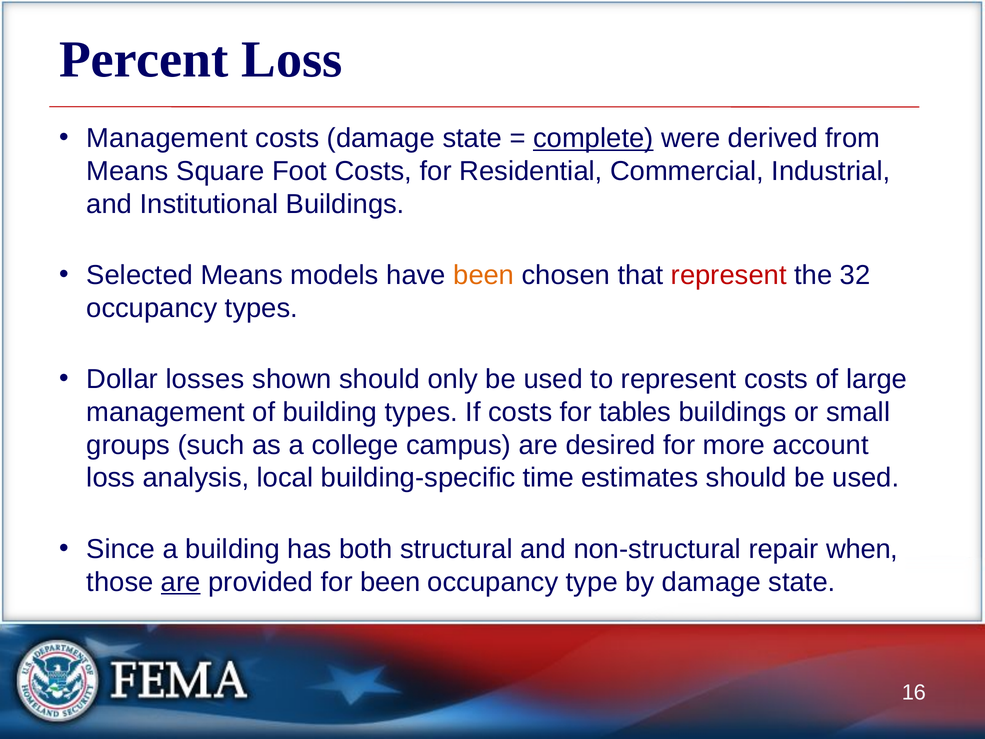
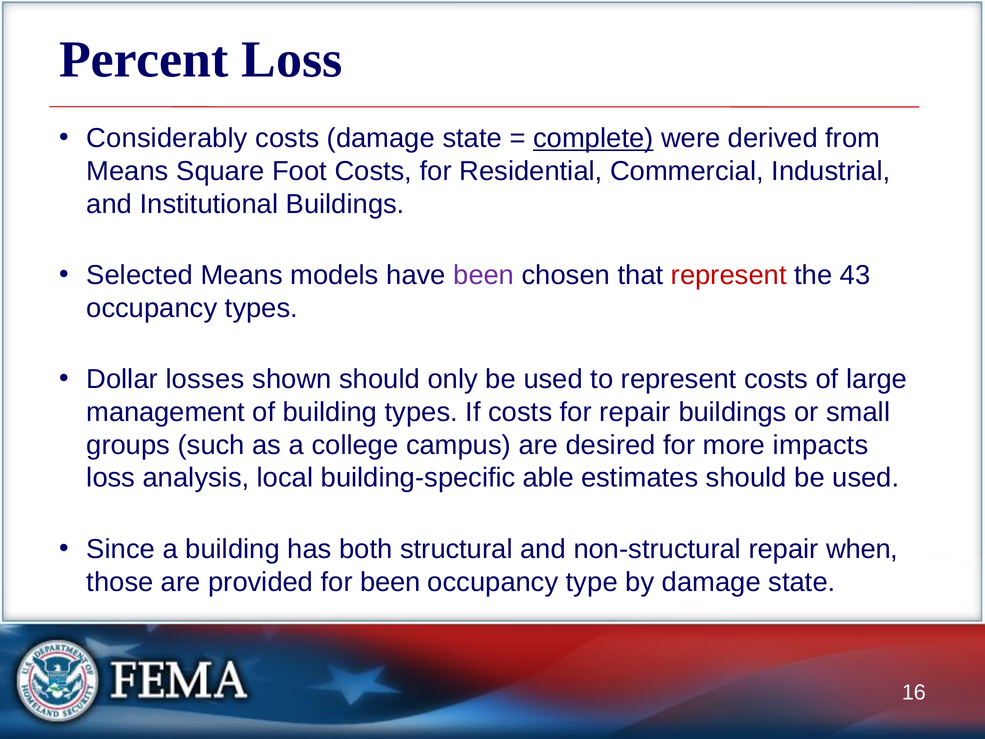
Management: Management -> Considerably (167, 138)
been colour: orange -> purple (484, 275)
32: 32 -> 43 (855, 275)
for tables: tables -> repair (635, 412)
account: account -> impacts (821, 445)
time: time -> able (548, 478)
are underline: present -> none (181, 582)
